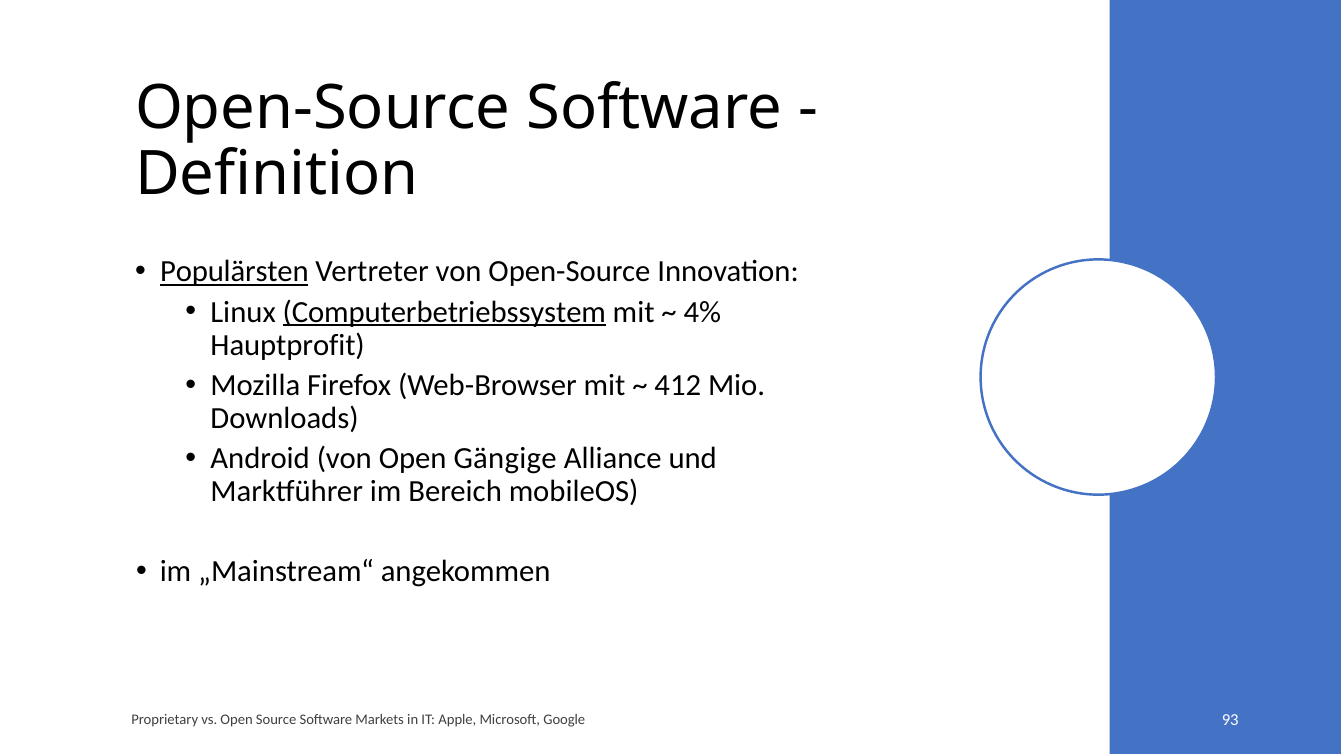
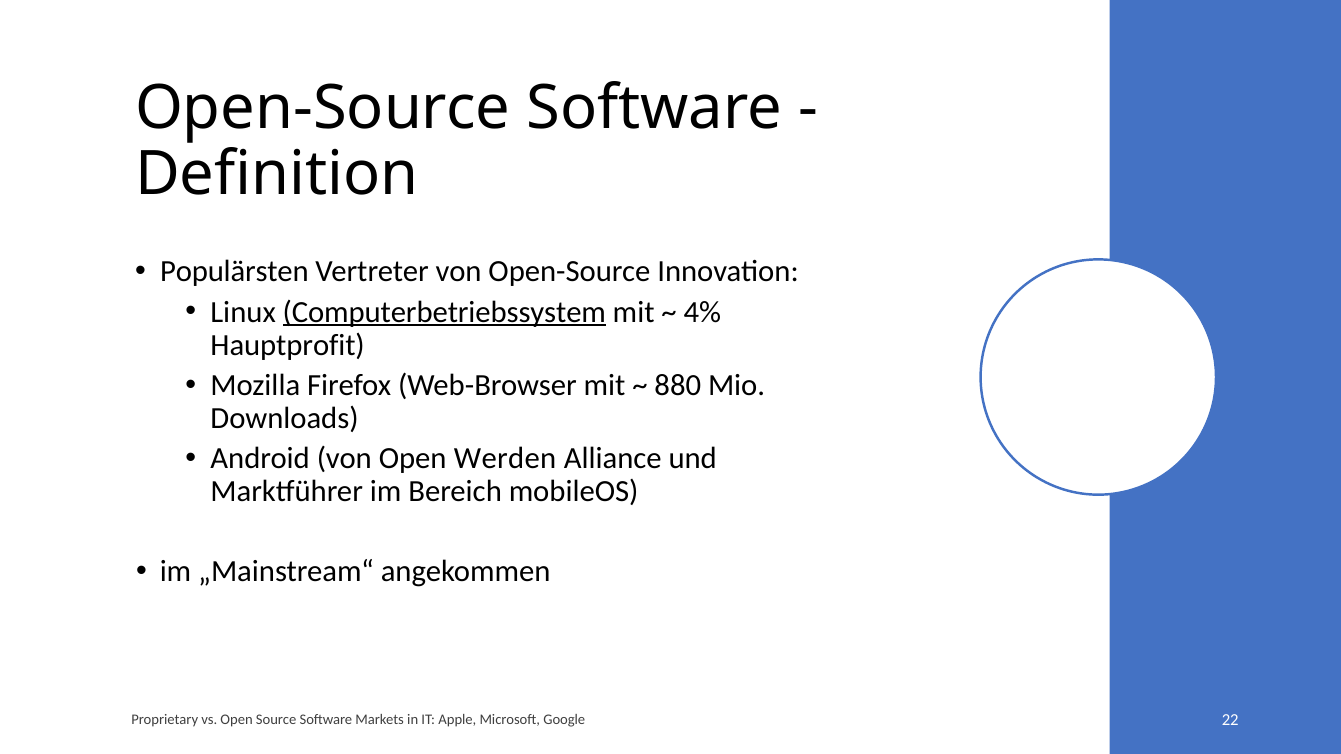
Populärsten underline: present -> none (234, 272)
412: 412 -> 880 (678, 385)
Gängige: Gängige -> Werden (505, 459)
93: 93 -> 22 (1230, 720)
